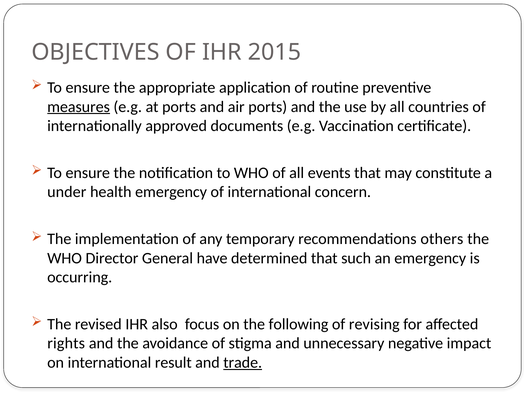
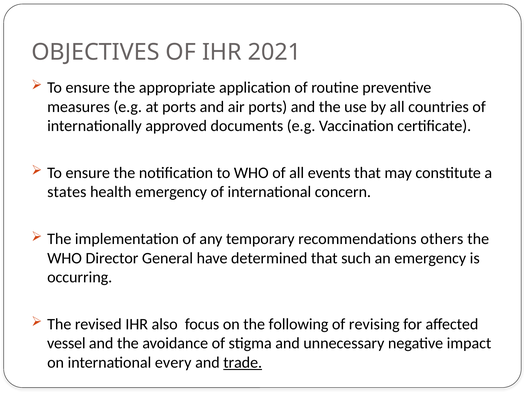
2015: 2015 -> 2021 (275, 52)
measures underline: present -> none (79, 107)
under: under -> states (67, 192)
rights: rights -> vessel (66, 344)
result: result -> every (173, 363)
